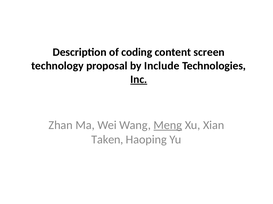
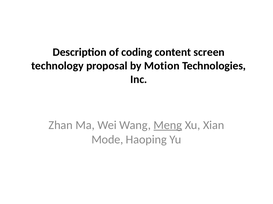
Include: Include -> Motion (162, 66)
Inc underline: present -> none (139, 80)
Taken: Taken -> Mode (107, 140)
